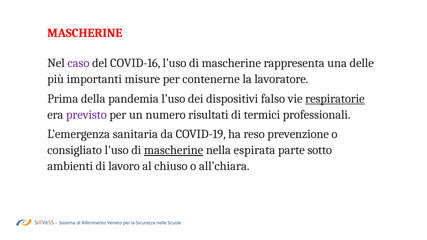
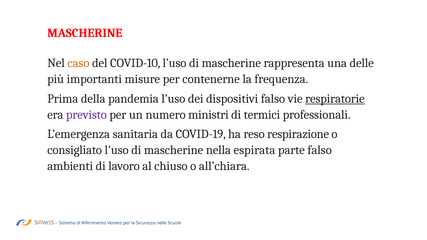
caso colour: purple -> orange (78, 63)
COVID-16: COVID-16 -> COVID-10 (135, 63)
lavoratore: lavoratore -> frequenza (281, 79)
risultati: risultati -> ministri (208, 115)
prevenzione: prevenzione -> respirazione (298, 134)
mascherine underline: present -> none (174, 150)
parte sotto: sotto -> falso (320, 150)
